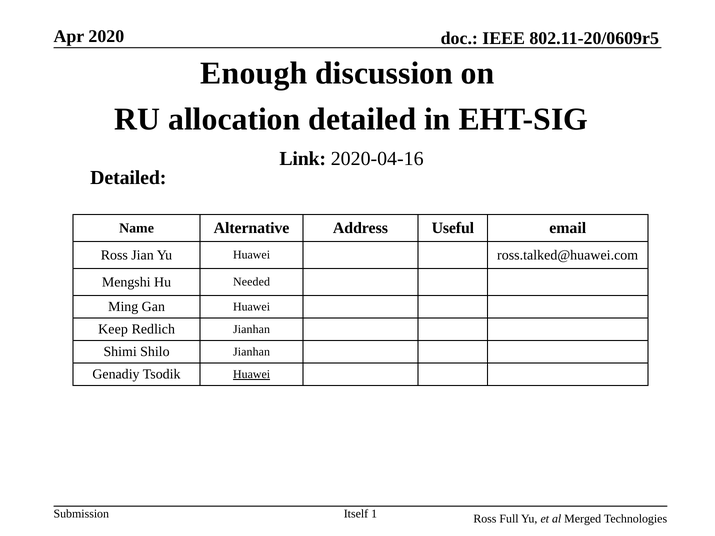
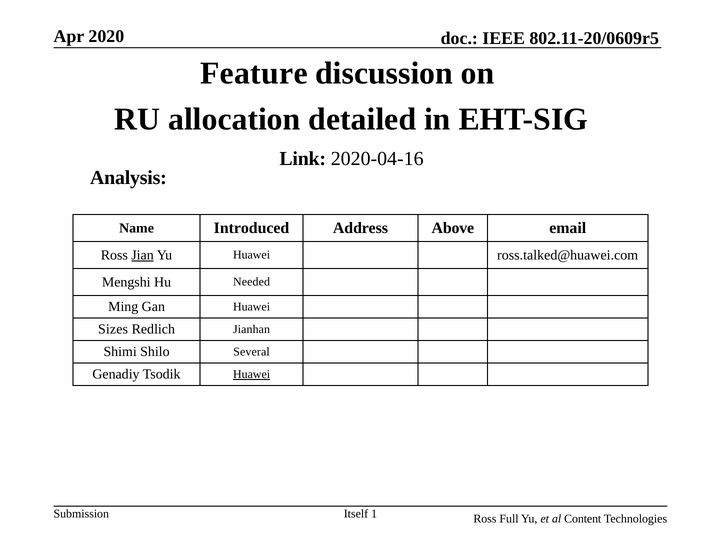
Enough: Enough -> Feature (254, 74)
Detailed: Detailed -> Analysis (128, 178)
Alternative: Alternative -> Introduced (252, 228)
Useful: Useful -> Above (453, 228)
Jian underline: none -> present (143, 255)
Keep: Keep -> Sizes (113, 329)
Shilo Jianhan: Jianhan -> Several (252, 352)
Merged: Merged -> Content (583, 519)
